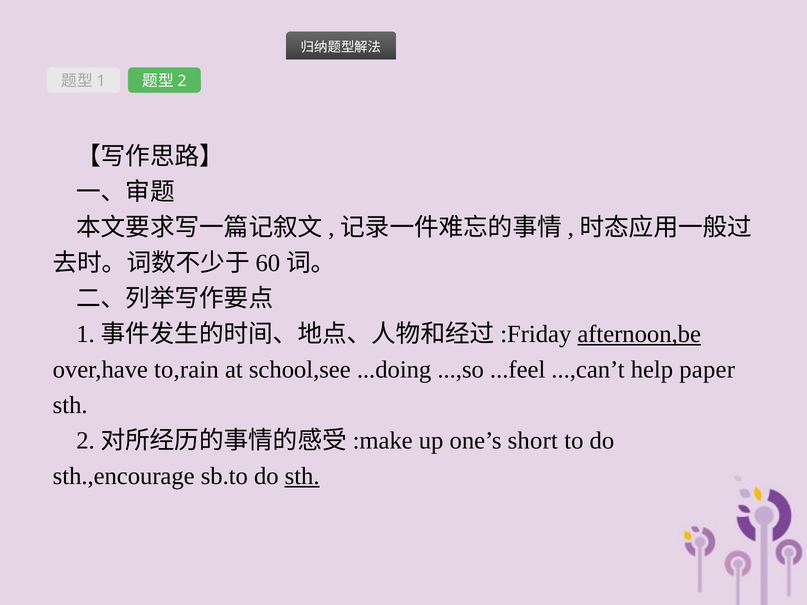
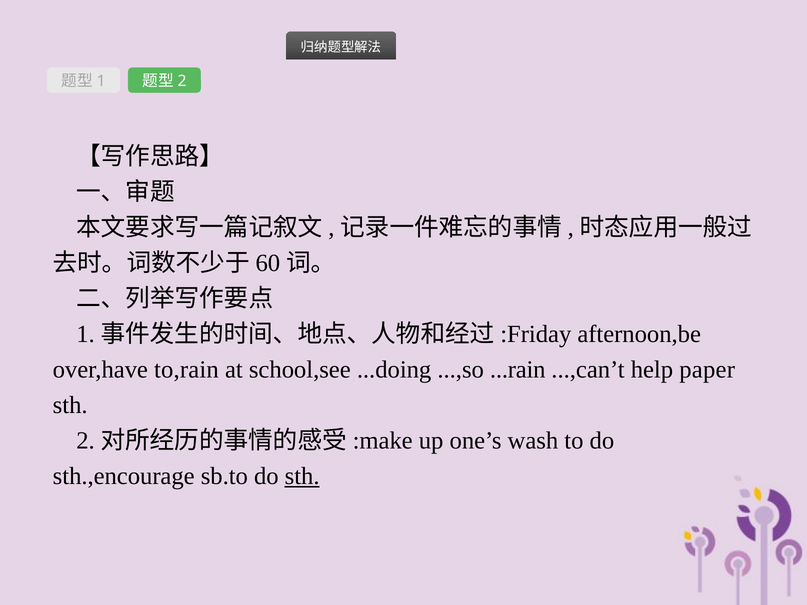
afternoon,be underline: present -> none (639, 334)
...feel: ...feel -> ...rain (518, 370)
short: short -> wash (533, 441)
